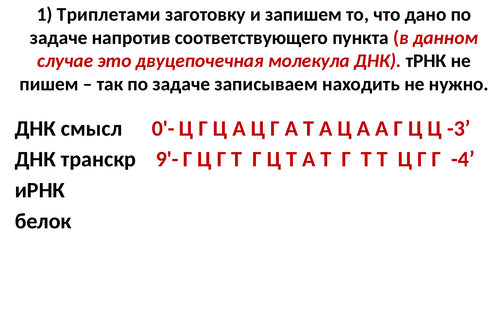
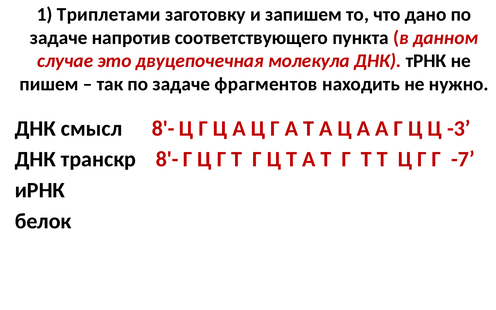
записываем: записываем -> фрагментов (266, 84)
смысл 0'-: 0'- -> 8'- (163, 128)
транскр 9'-: 9'- -> 8'- (167, 159)
-4: -4 -> -7 (463, 159)
